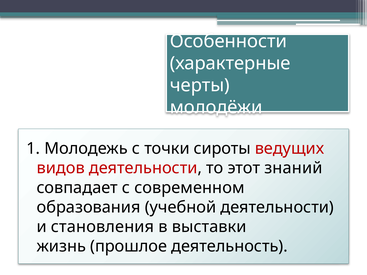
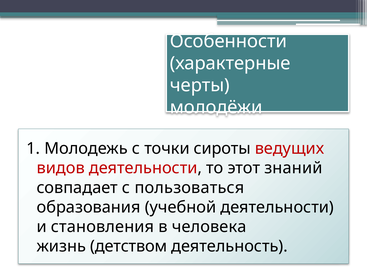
современном: современном -> пользоваться (189, 188)
выставки: выставки -> человека (209, 227)
прошлое: прошлое -> детством (129, 247)
